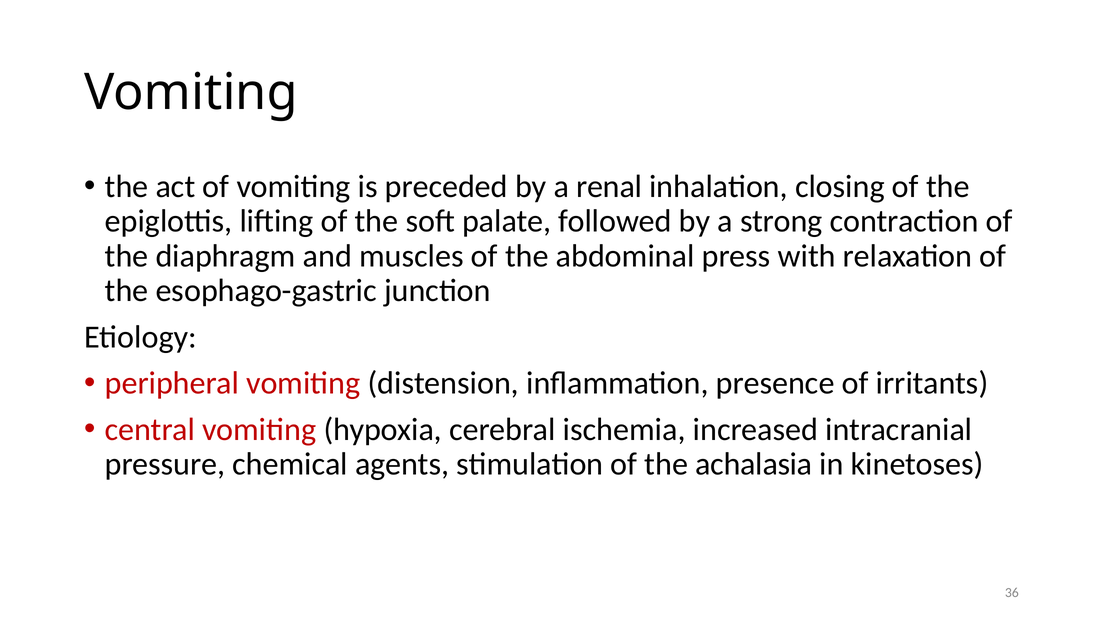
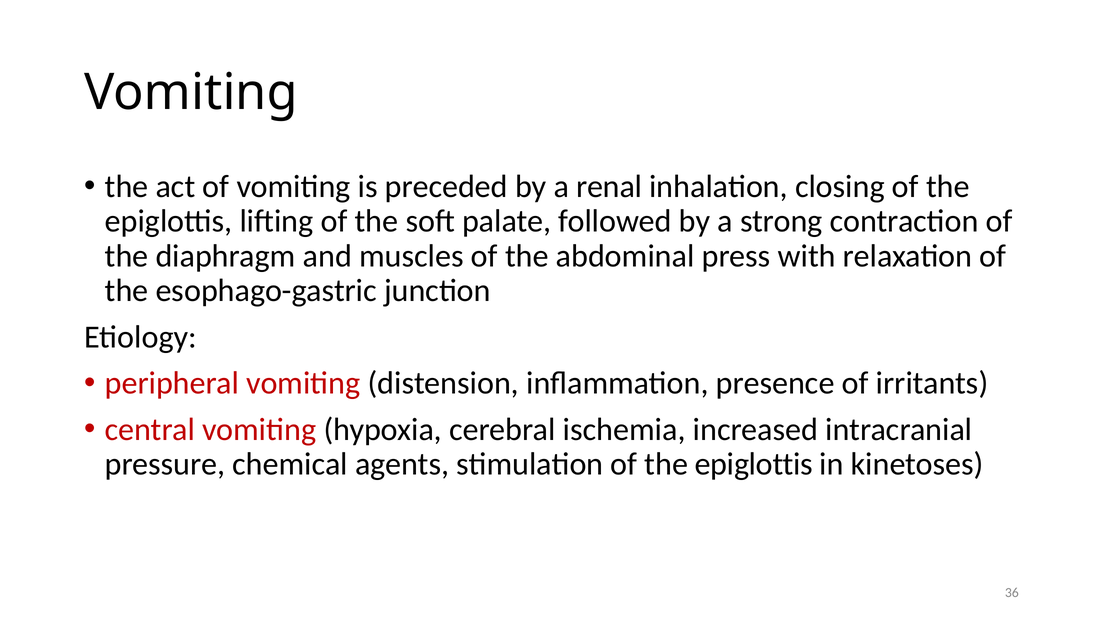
stimulation of the achalasia: achalasia -> epiglottis (754, 464)
